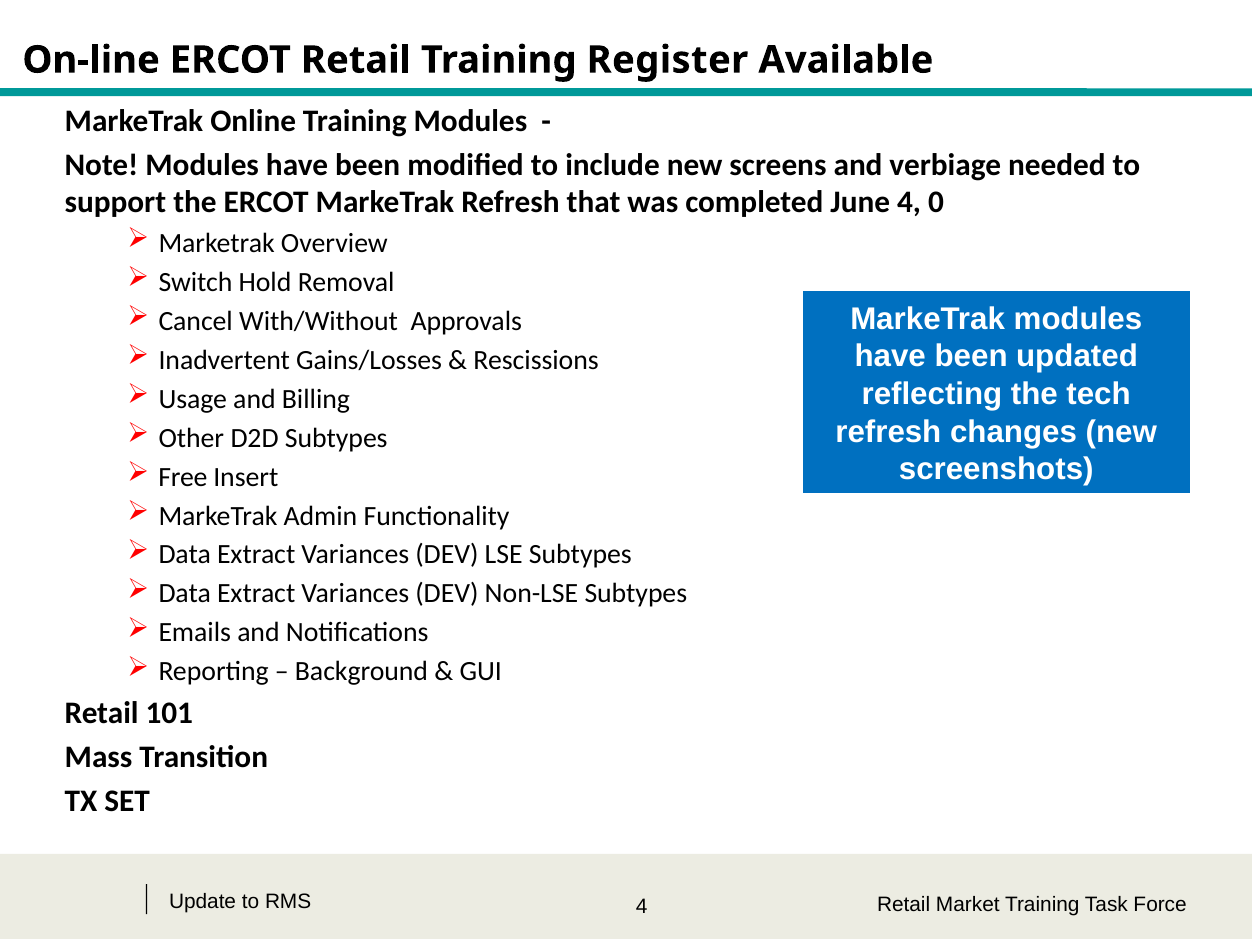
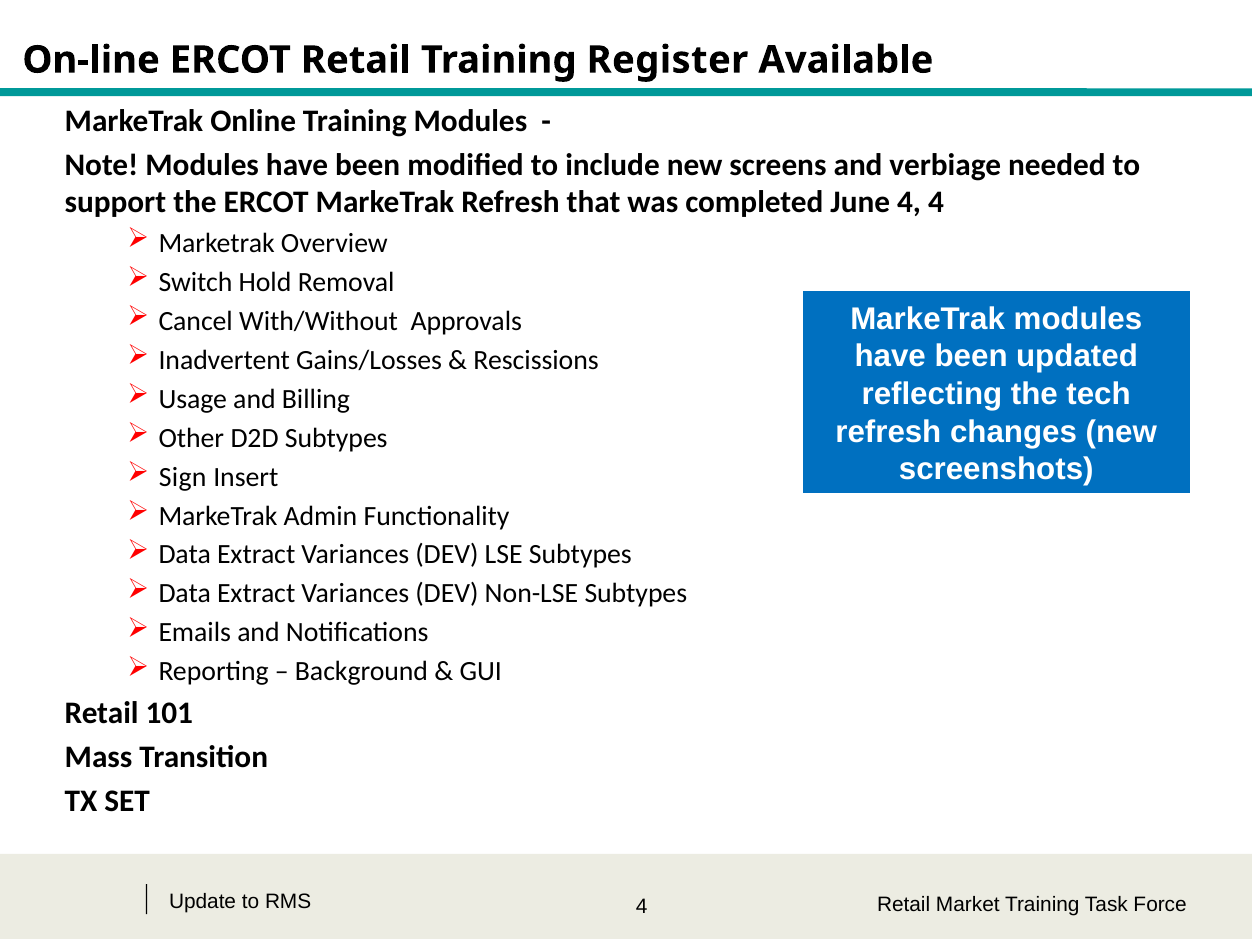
4 0: 0 -> 4 (936, 203)
Free: Free -> Sign (183, 477)
